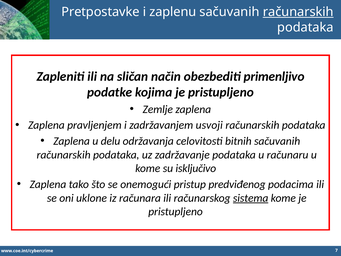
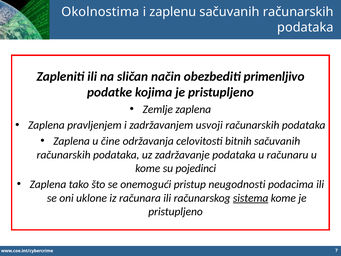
Pretpostavke: Pretpostavke -> Okolnostima (100, 12)
računarskih underline: present -> none (298, 12)
delu: delu -> čine (110, 141)
isključivo: isključivo -> pojedinci (196, 168)
predviđenog: predviđenog -> neugodnosti (237, 184)
